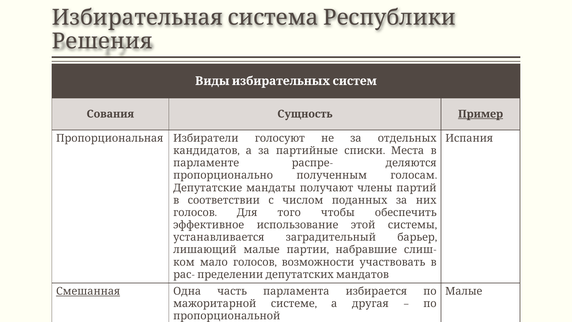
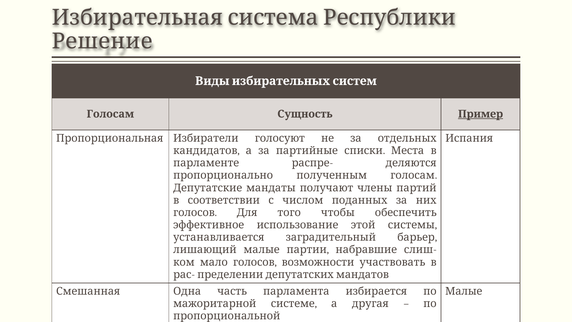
Решения: Решения -> Решение (102, 41)
Сования: Сования -> Голосам (110, 114)
Смешанная underline: present -> none (88, 291)
